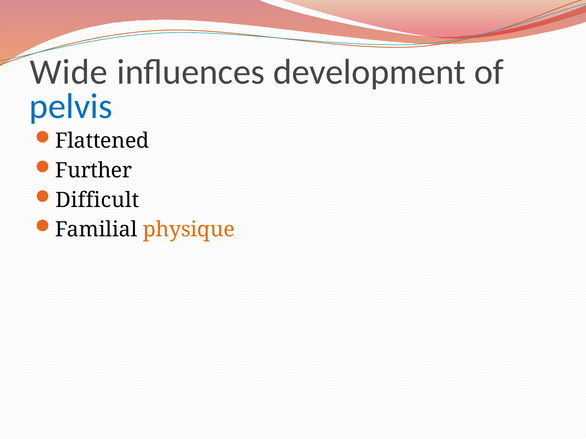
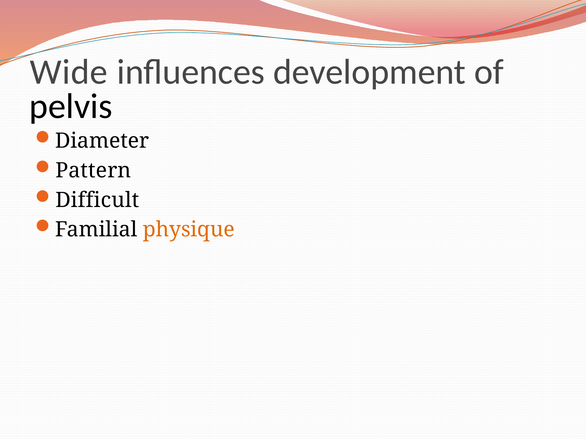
pelvis colour: blue -> black (71, 107)
Flattened: Flattened -> Diameter (102, 141)
Further: Further -> Pattern (93, 171)
